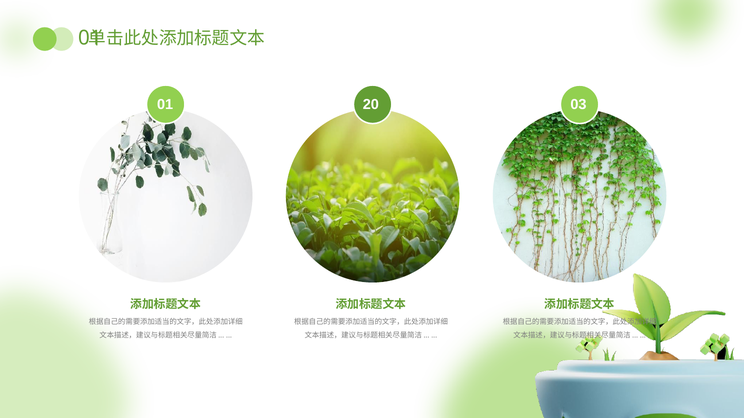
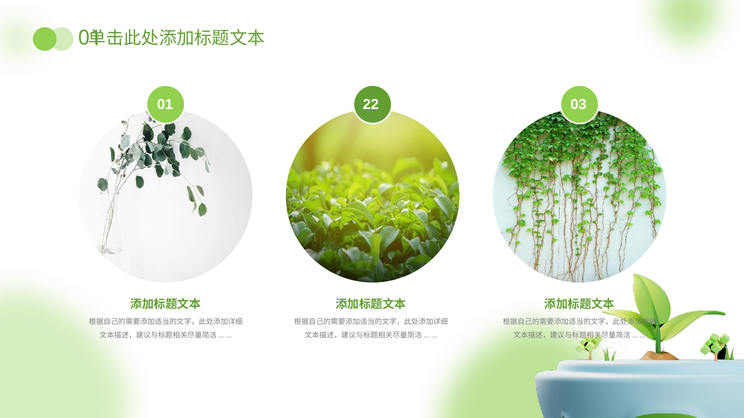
20: 20 -> 22 (371, 104)
